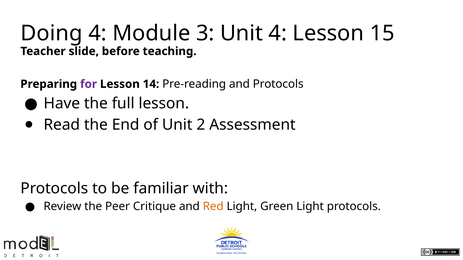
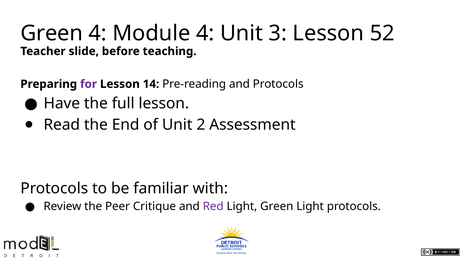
Doing: Doing -> Green (52, 33)
Module 3: 3 -> 4 (205, 33)
Unit 4: 4 -> 3 (278, 33)
15: 15 -> 52 (382, 33)
Red colour: orange -> purple (213, 207)
